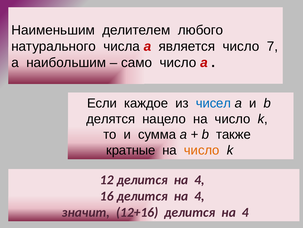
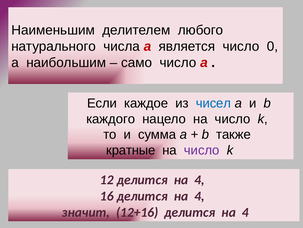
7: 7 -> 0 (272, 46)
делятся: делятся -> каждого (111, 119)
число colour: orange -> purple (202, 150)
